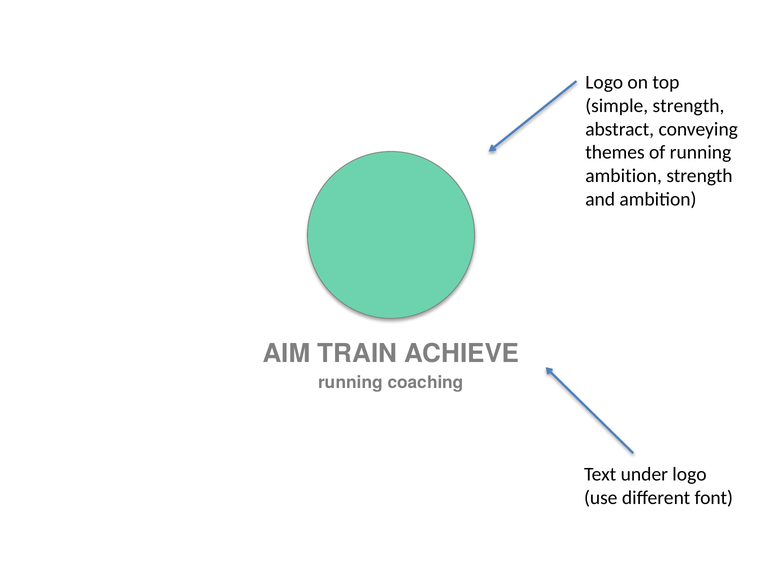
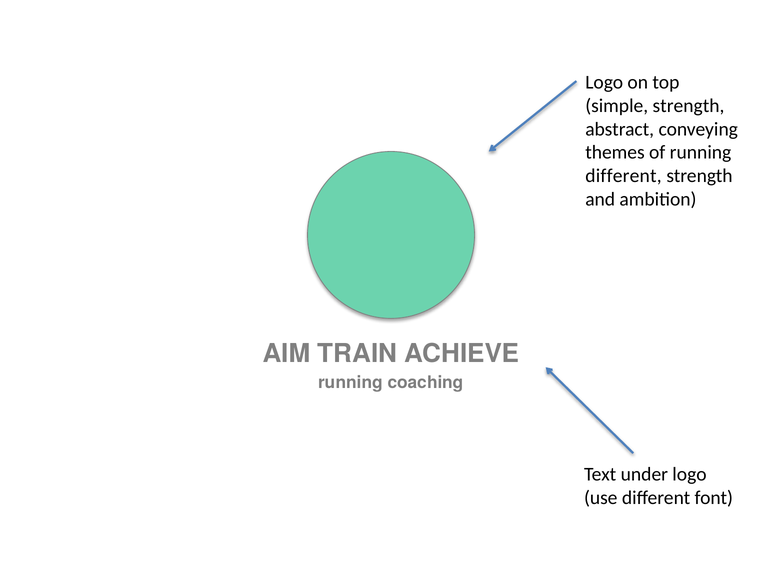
ambition: ambition -> different (624, 176)
